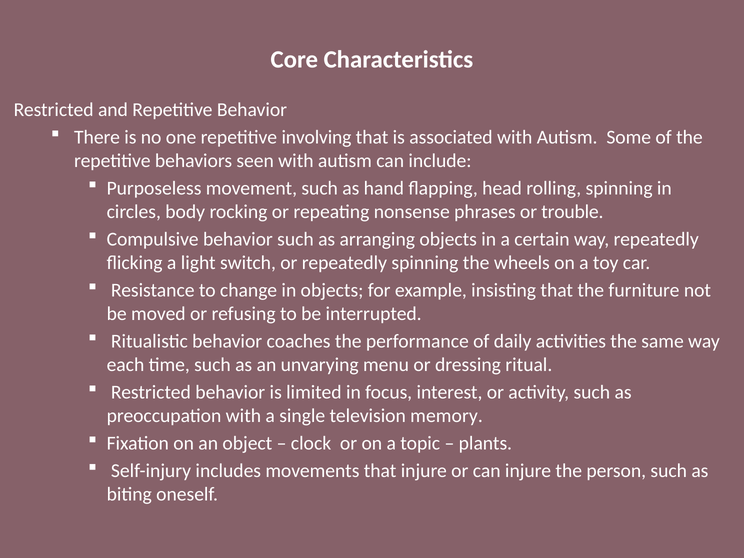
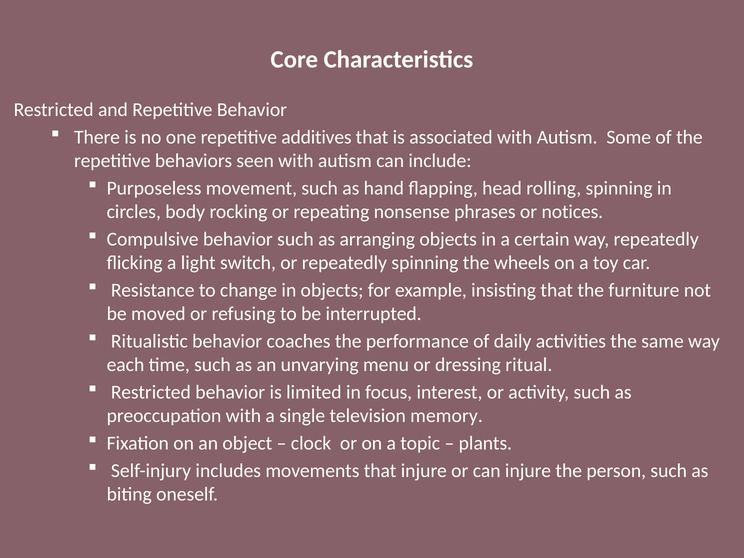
involving: involving -> additives (316, 137)
trouble: trouble -> notices (572, 212)
